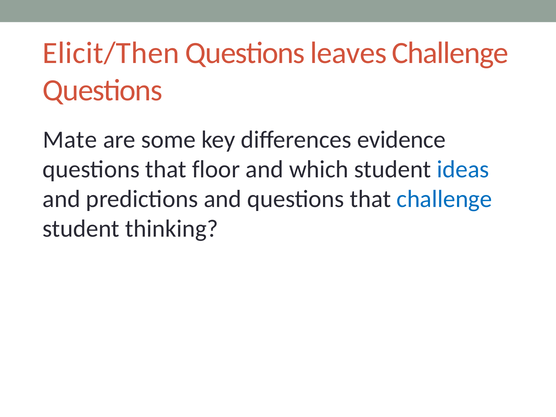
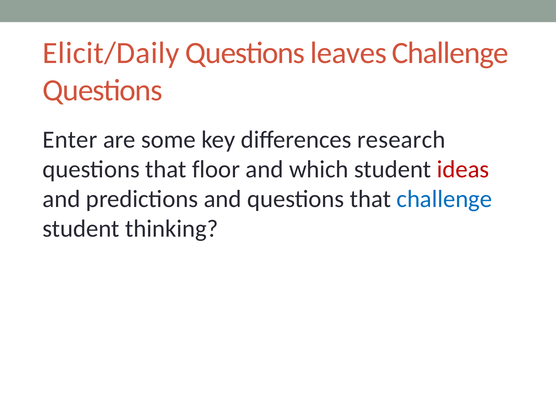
Elicit/Then: Elicit/Then -> Elicit/Daily (111, 53)
Mate: Mate -> Enter (70, 140)
evidence: evidence -> research (401, 140)
ideas colour: blue -> red (463, 169)
